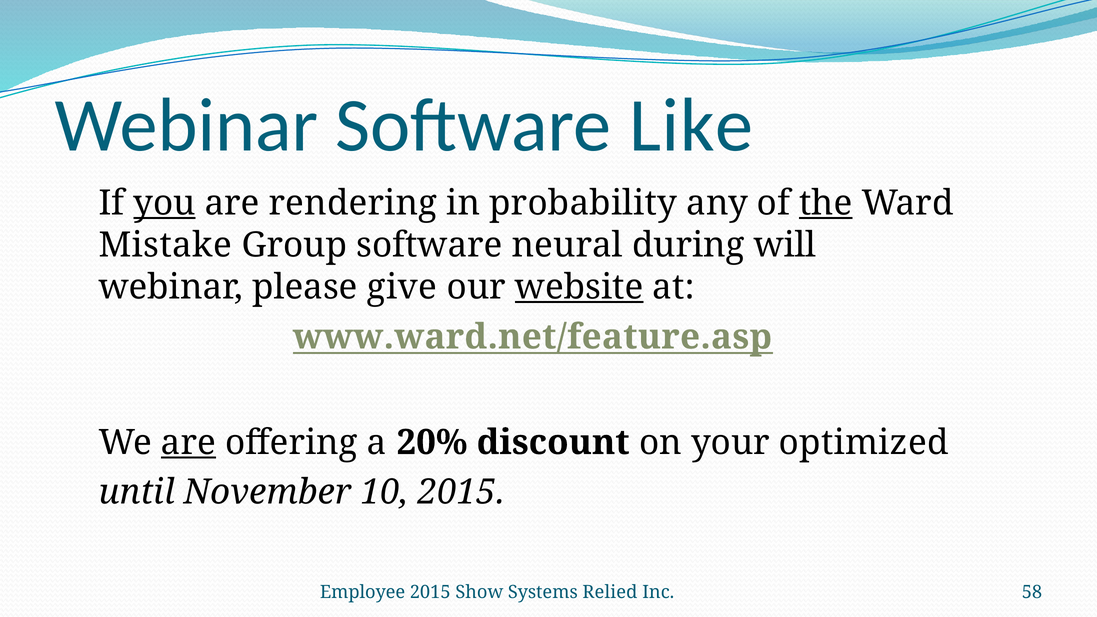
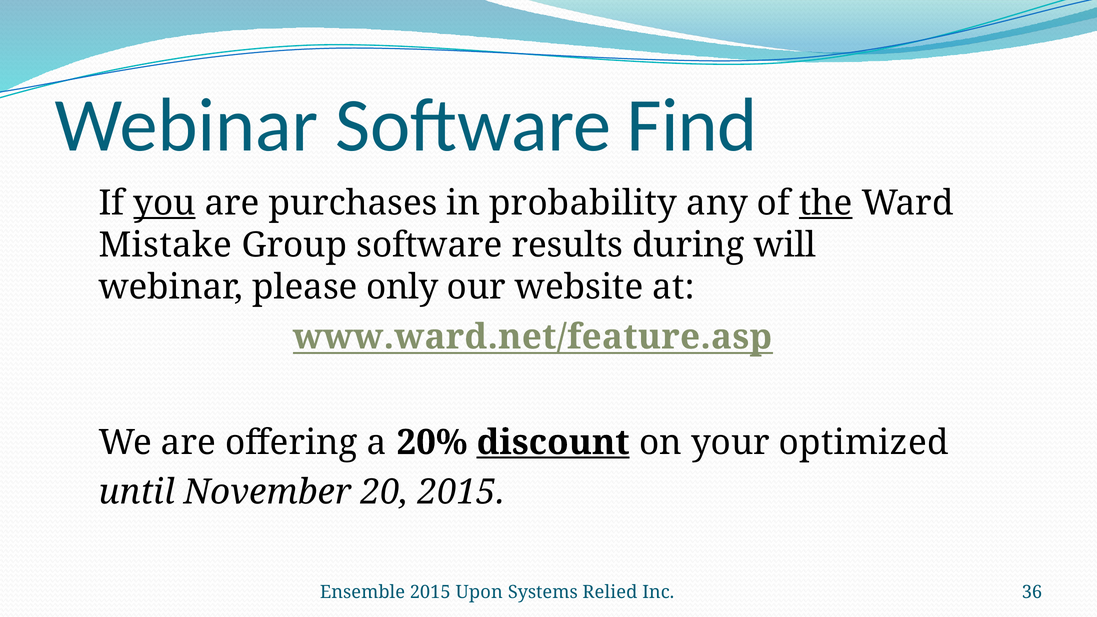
Like: Like -> Find (692, 126)
rendering: rendering -> purchases (353, 203)
neural: neural -> results (567, 245)
give: give -> only (402, 287)
website underline: present -> none (579, 287)
are underline: present -> none (188, 443)
discount underline: none -> present (553, 443)
10: 10 -> 20 (385, 492)
Employee: Employee -> Ensemble (363, 592)
Show: Show -> Upon (479, 592)
58: 58 -> 36 (1032, 592)
